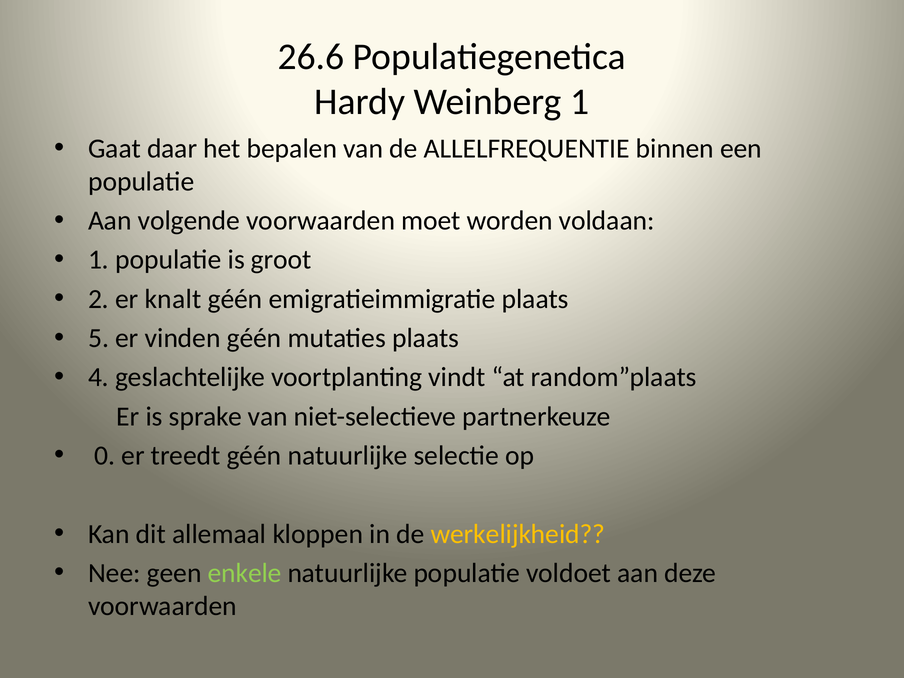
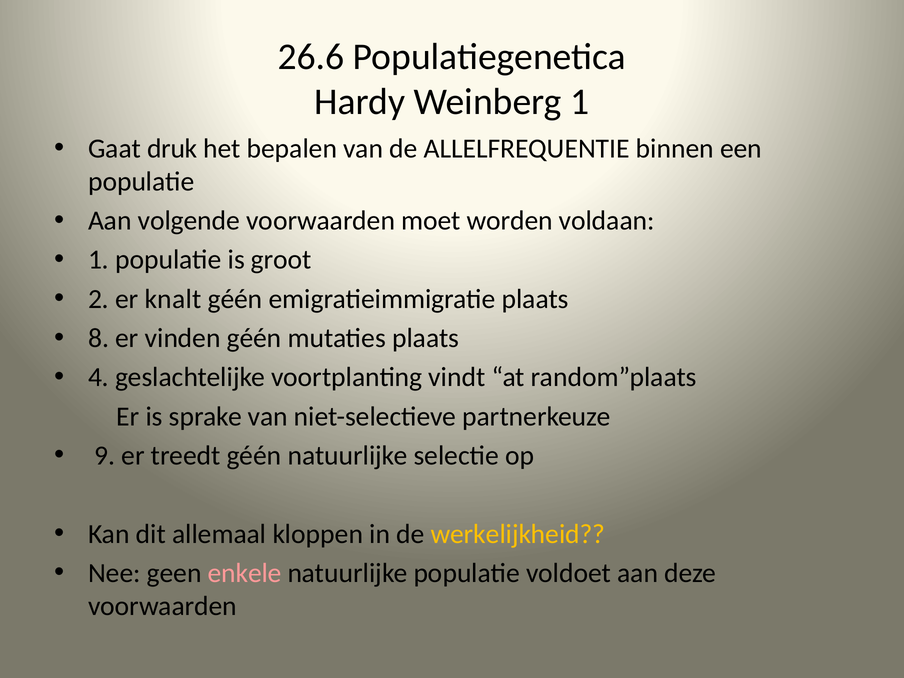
daar: daar -> druk (172, 148)
5: 5 -> 8 (99, 338)
0: 0 -> 9 (105, 456)
enkele colour: light green -> pink (245, 573)
